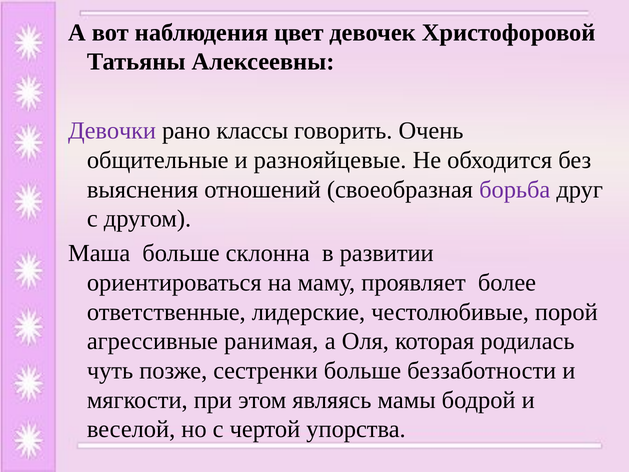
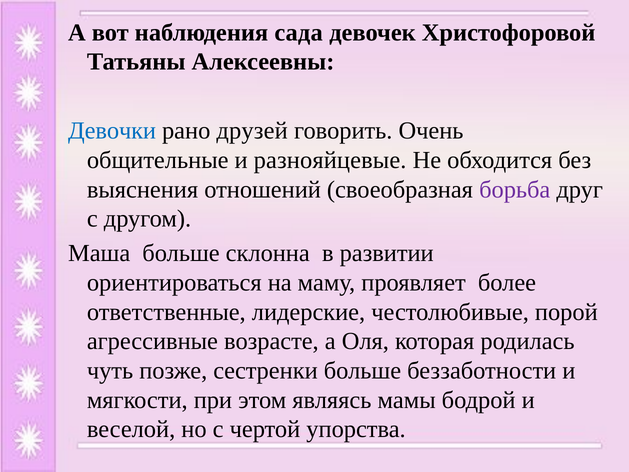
цвет: цвет -> сада (299, 32)
Девочки colour: purple -> blue (112, 131)
классы: классы -> друзей (252, 131)
ранимая: ранимая -> возрасте (271, 341)
